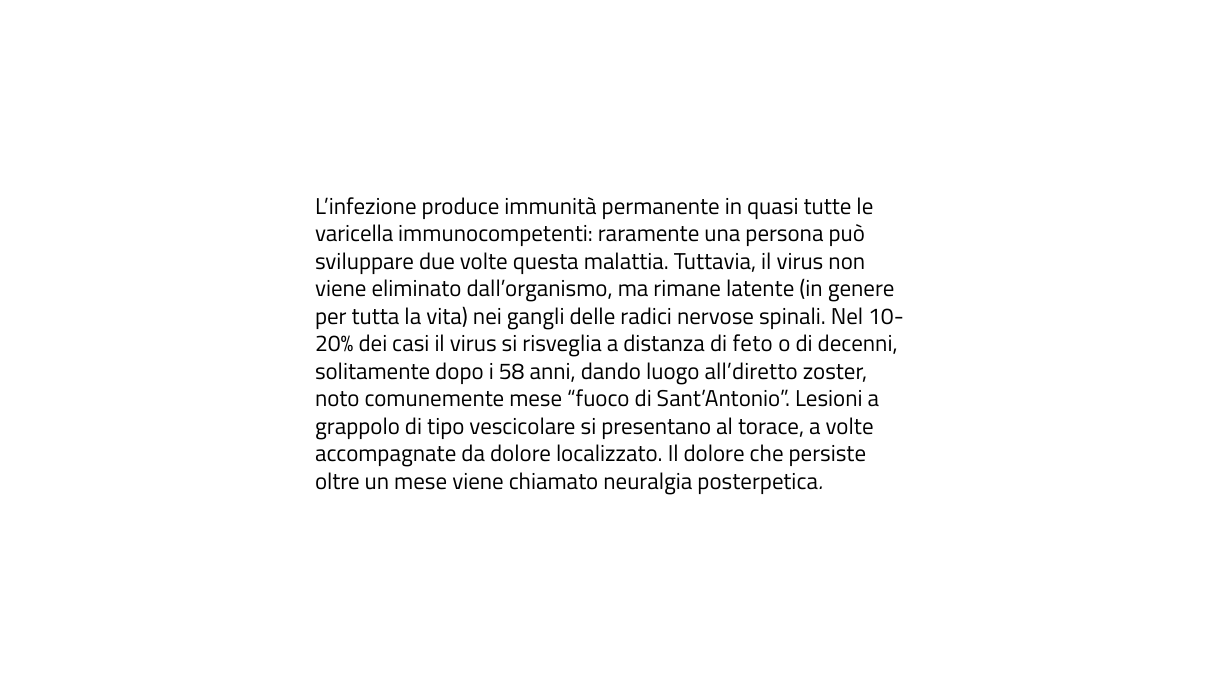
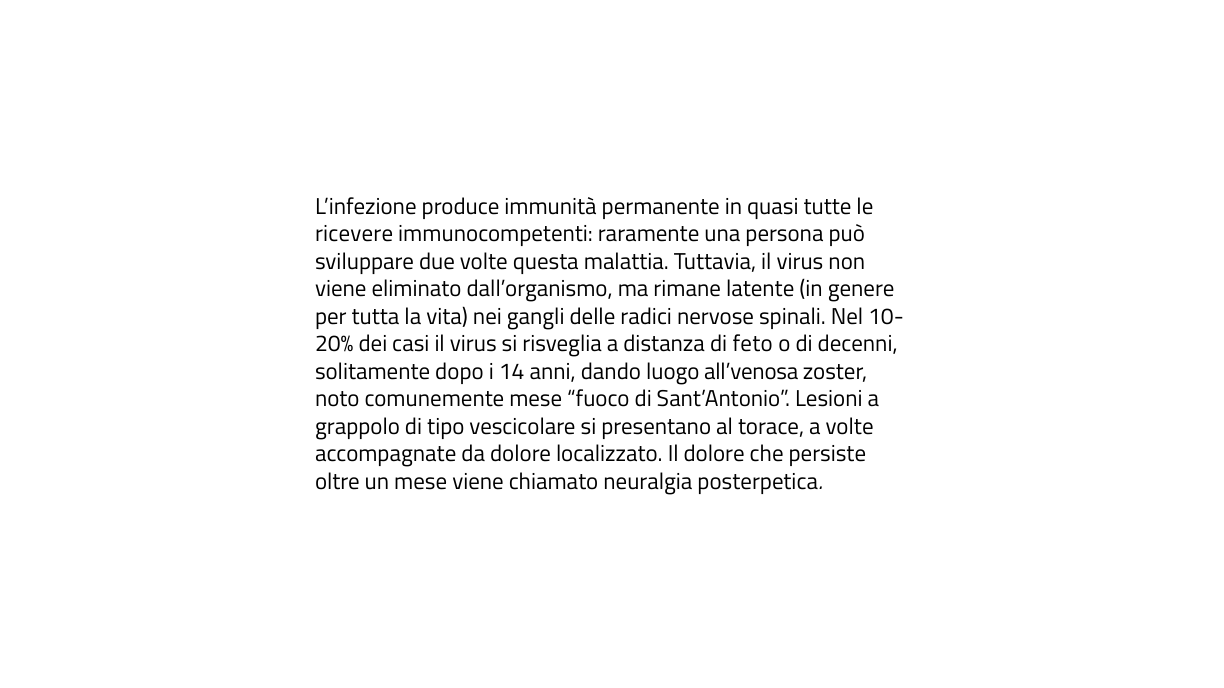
varicella: varicella -> ricevere (354, 234)
58: 58 -> 14 (512, 372)
all’diretto: all’diretto -> all’venosa (751, 372)
